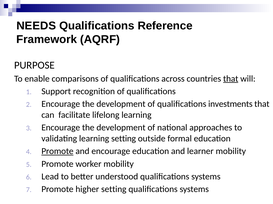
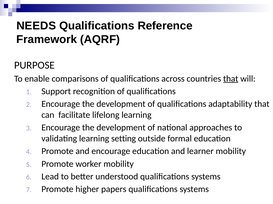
investments: investments -> adaptability (230, 104)
Promote underline: present -> none (57, 152)
higher setting: setting -> papers (114, 190)
